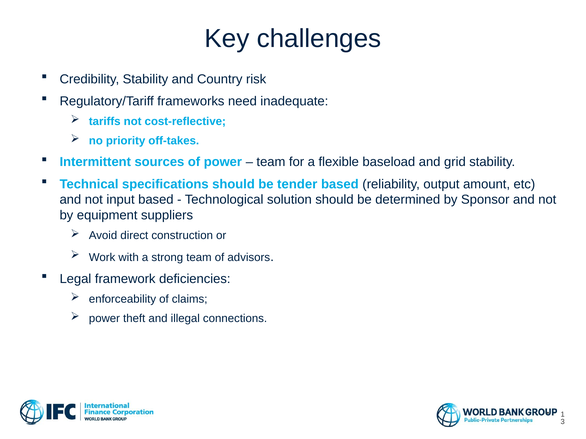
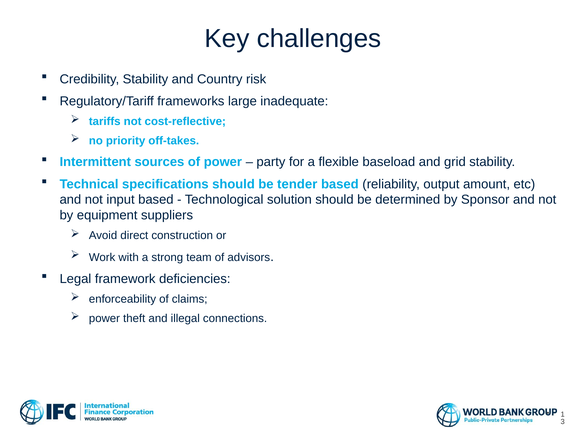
need: need -> large (242, 101)
team: team -> party (271, 162)
